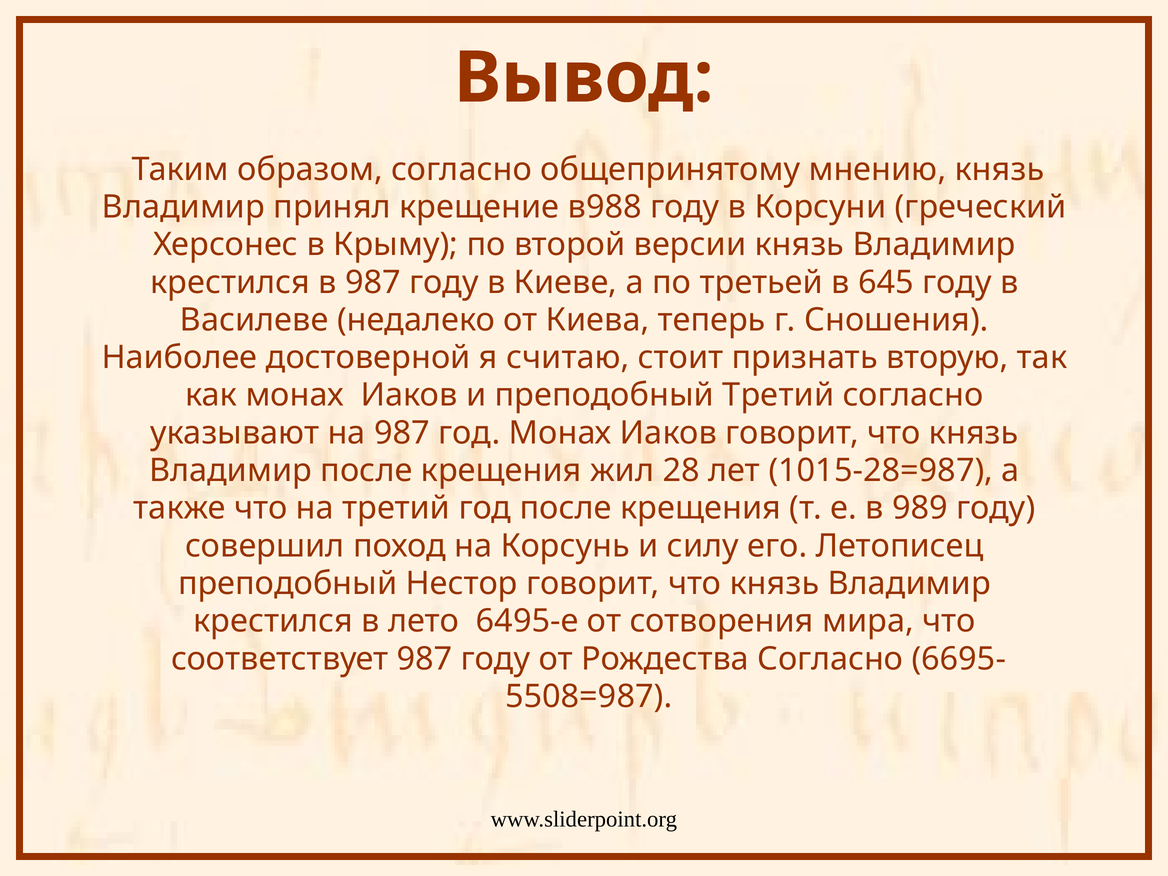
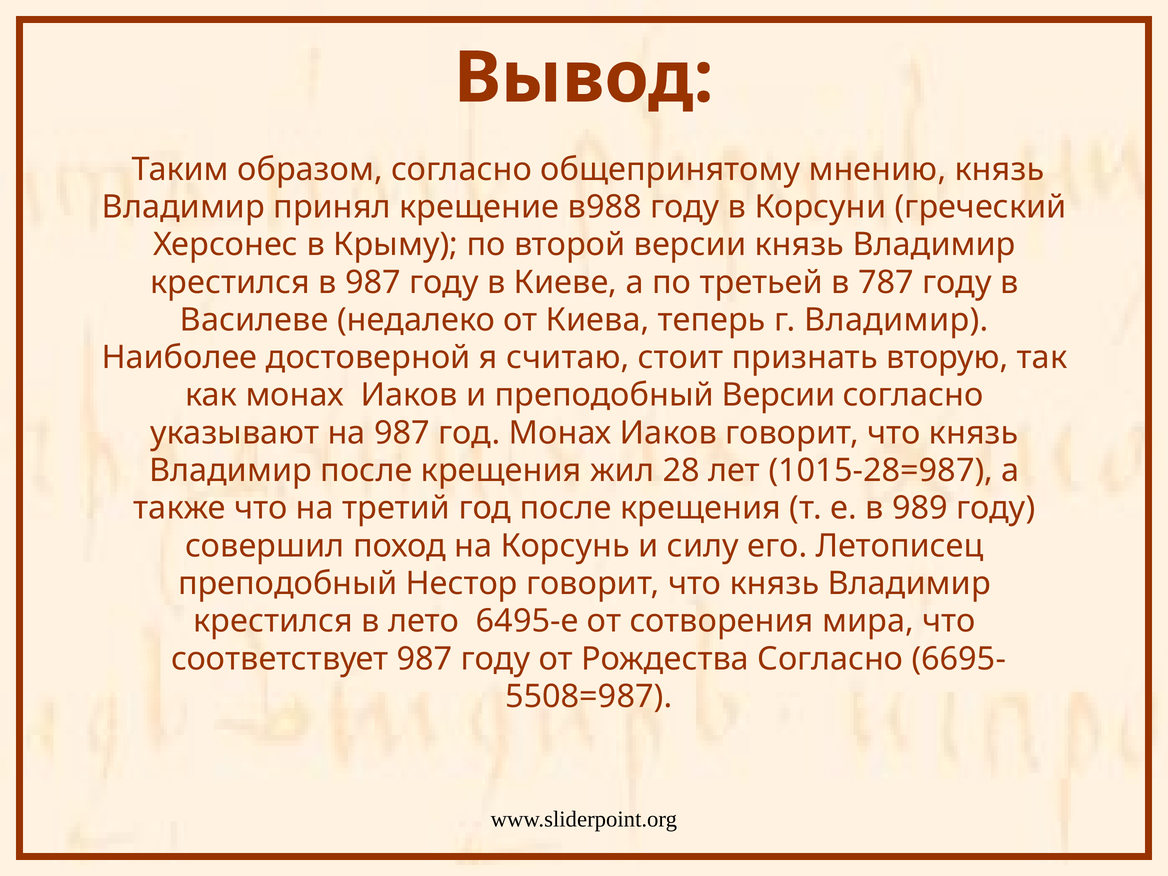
645: 645 -> 787 (886, 282)
г Сношения: Сношения -> Владимир (896, 320)
преподобный Третий: Третий -> Версии (779, 395)
